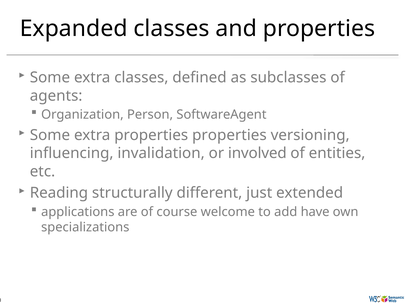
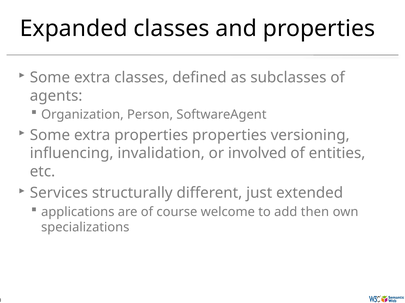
Reading: Reading -> Services (59, 193)
have: have -> then (315, 212)
